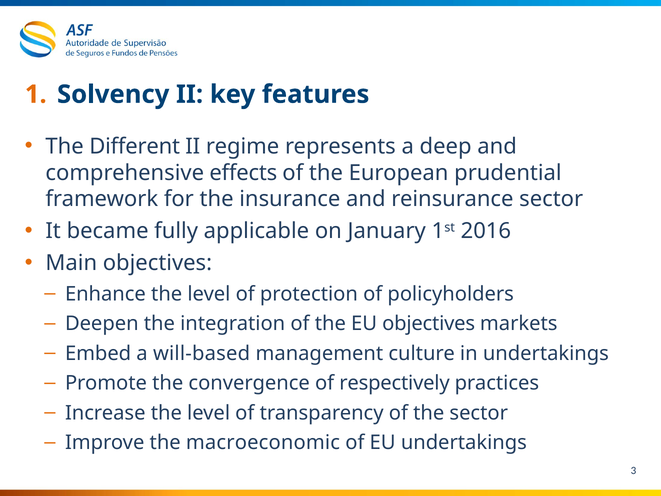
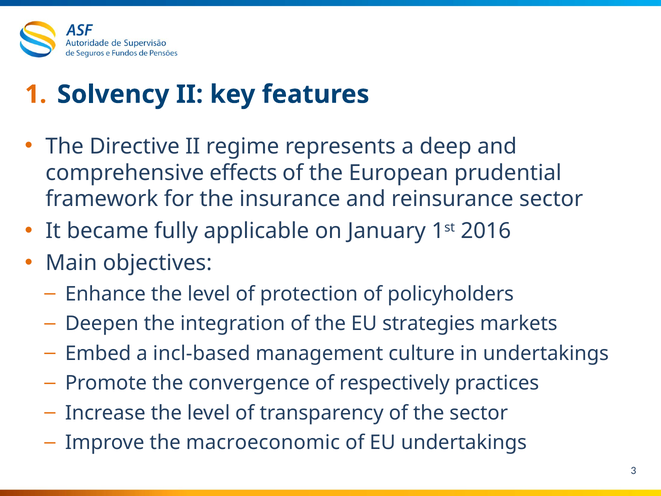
Different: Different -> Directive (135, 146)
EU objectives: objectives -> strategies (429, 323)
will-based: will-based -> incl-based (202, 353)
